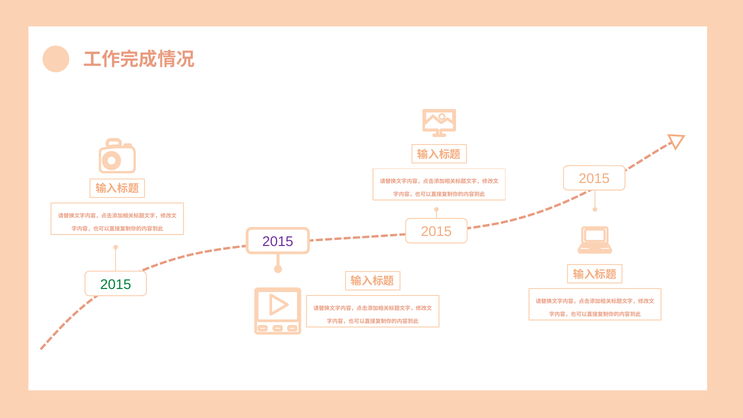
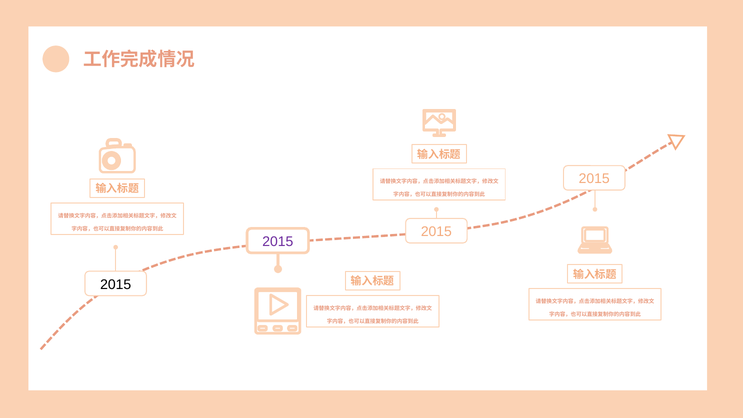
2015 colour: green -> black (116, 284)
